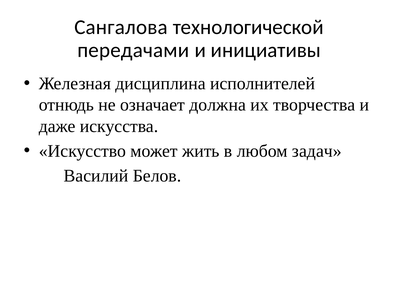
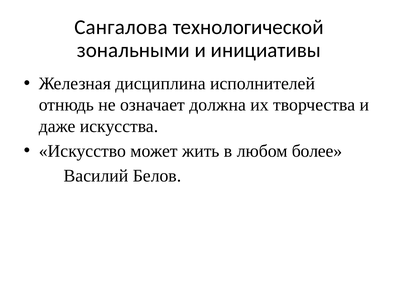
передачами: передачами -> зональными (133, 50)
задач: задач -> более (317, 151)
